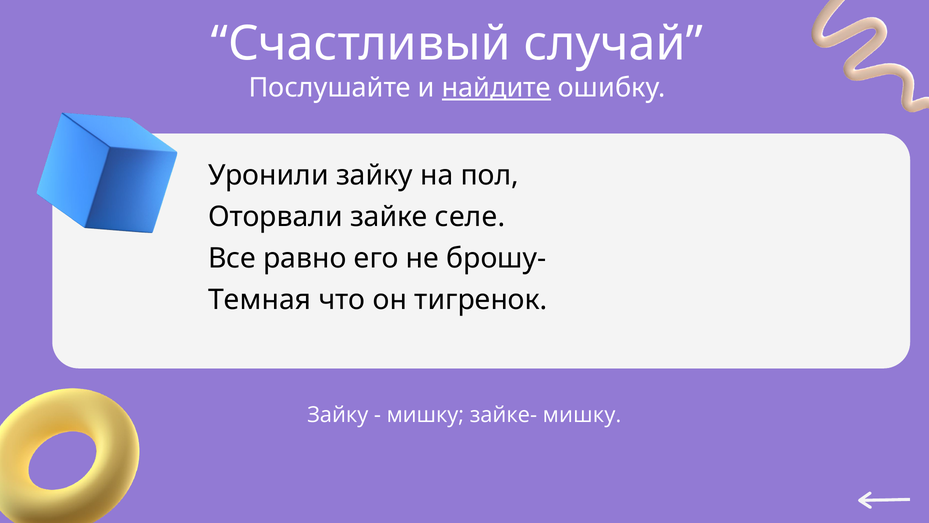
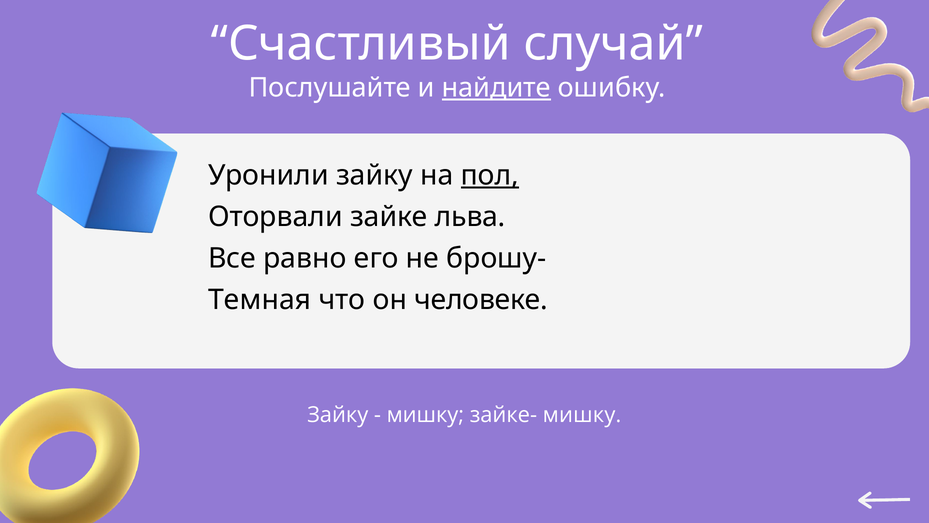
пол underline: none -> present (490, 175)
селе: селе -> льва (470, 217)
тигренок: тигренок -> человеке (481, 300)
